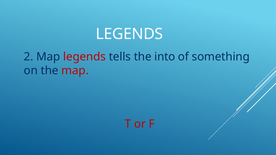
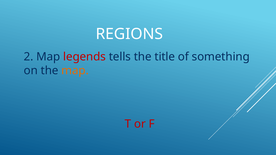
LEGENDS: LEGENDS -> REGIONS (129, 34)
into: into -> title (165, 57)
map colour: red -> orange (75, 71)
